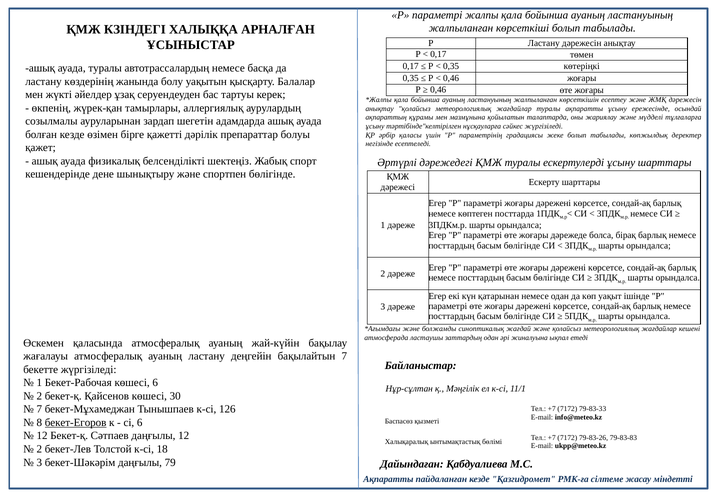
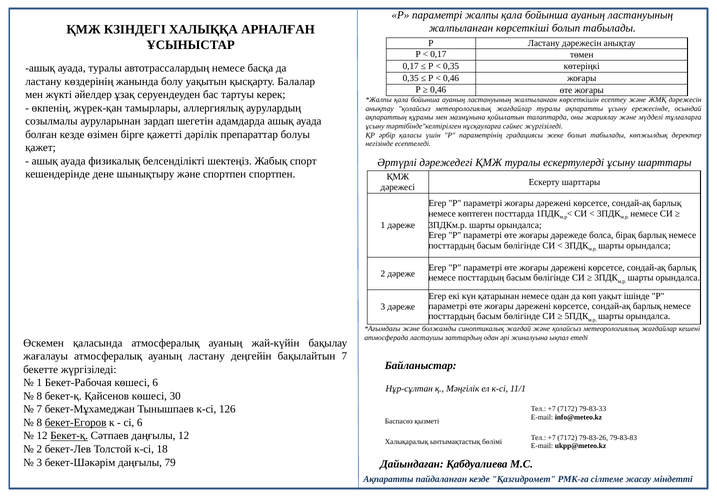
спортпен бөлігінде: бөлігінде -> спортпен (272, 174)
2: 2 -> 8 (39, 396)
Бекет-қ underline: none -> present (69, 435)
